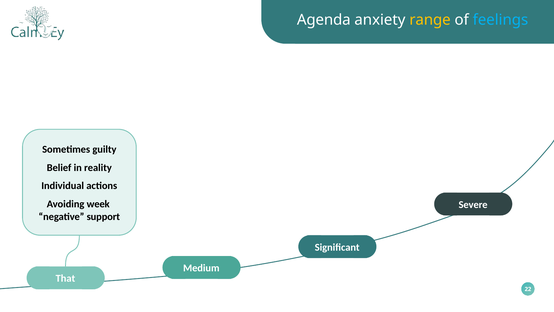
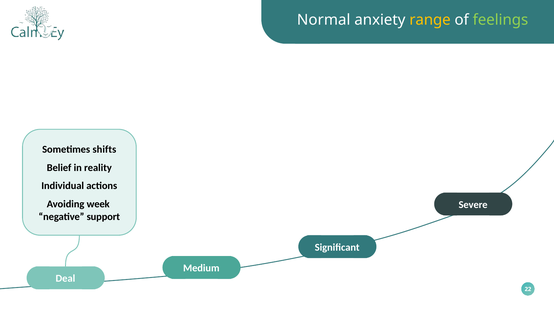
Agenda: Agenda -> Normal (324, 20)
feelings colour: light blue -> light green (500, 20)
guilty: guilty -> shifts (104, 149)
That: That -> Deal (65, 278)
